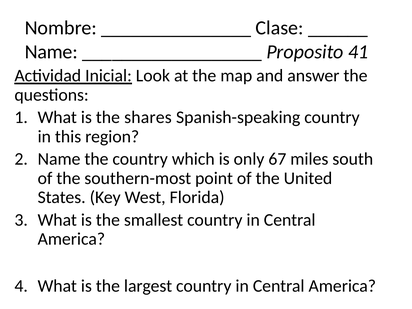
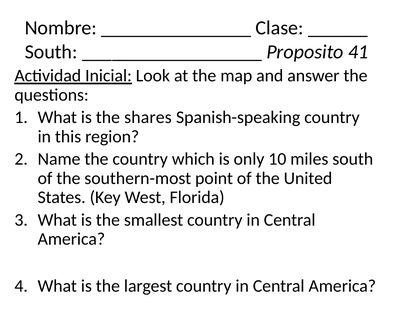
Name: Name -> South (51, 52)
67: 67 -> 10 (277, 159)
